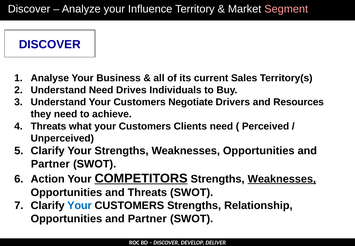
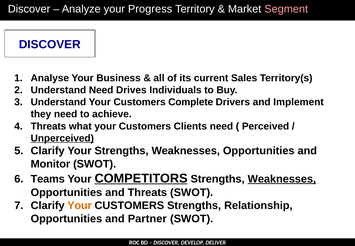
Influence: Influence -> Progress (150, 9)
Negotiate: Negotiate -> Complete (191, 102)
Resources: Resources -> Implement (299, 102)
Unperceived underline: none -> present (62, 138)
Partner: Partner -> Monitor (50, 164)
Action: Action -> Teams (48, 179)
Your colour: blue -> orange (80, 205)
